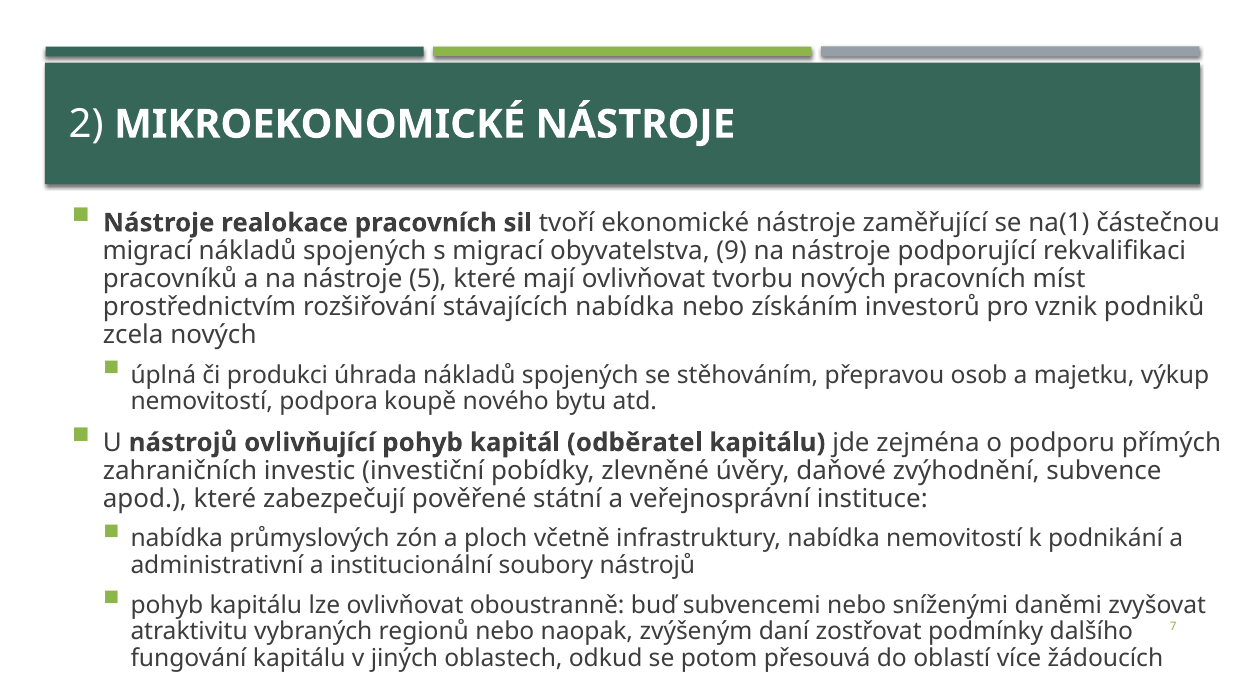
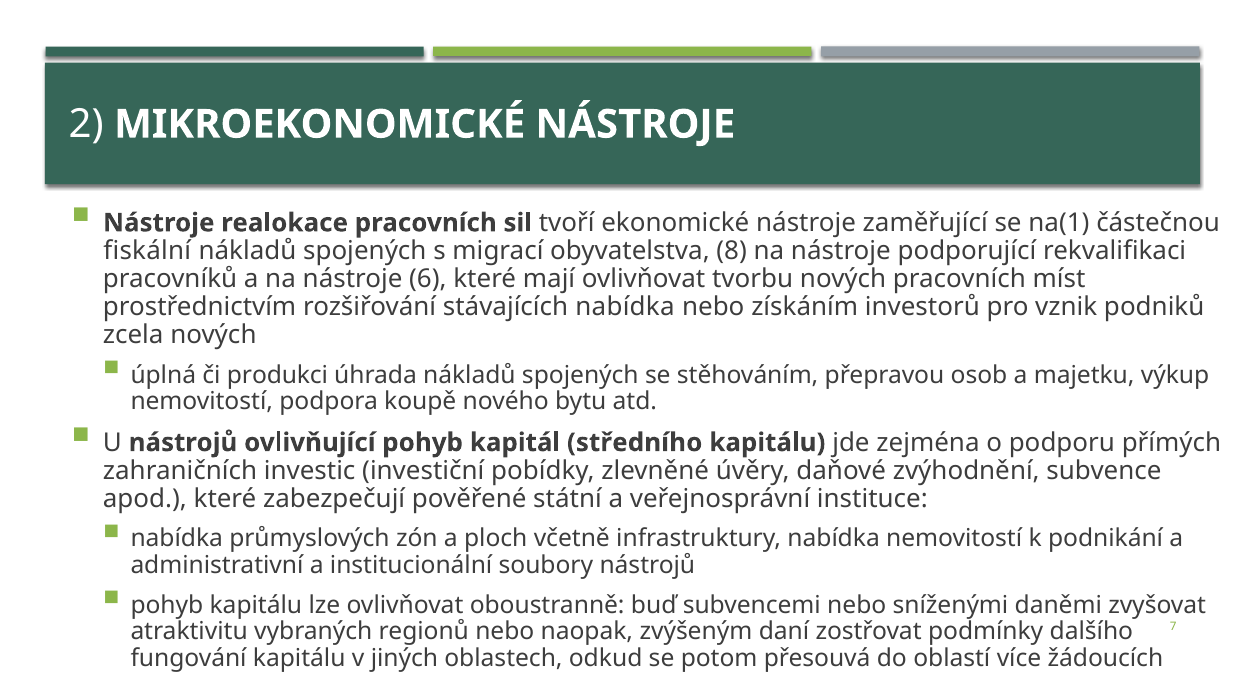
migrací: migrací -> fiskální (147, 251)
9: 9 -> 8 (732, 251)
5: 5 -> 6 (428, 279)
odběratel: odběratel -> středního (635, 443)
